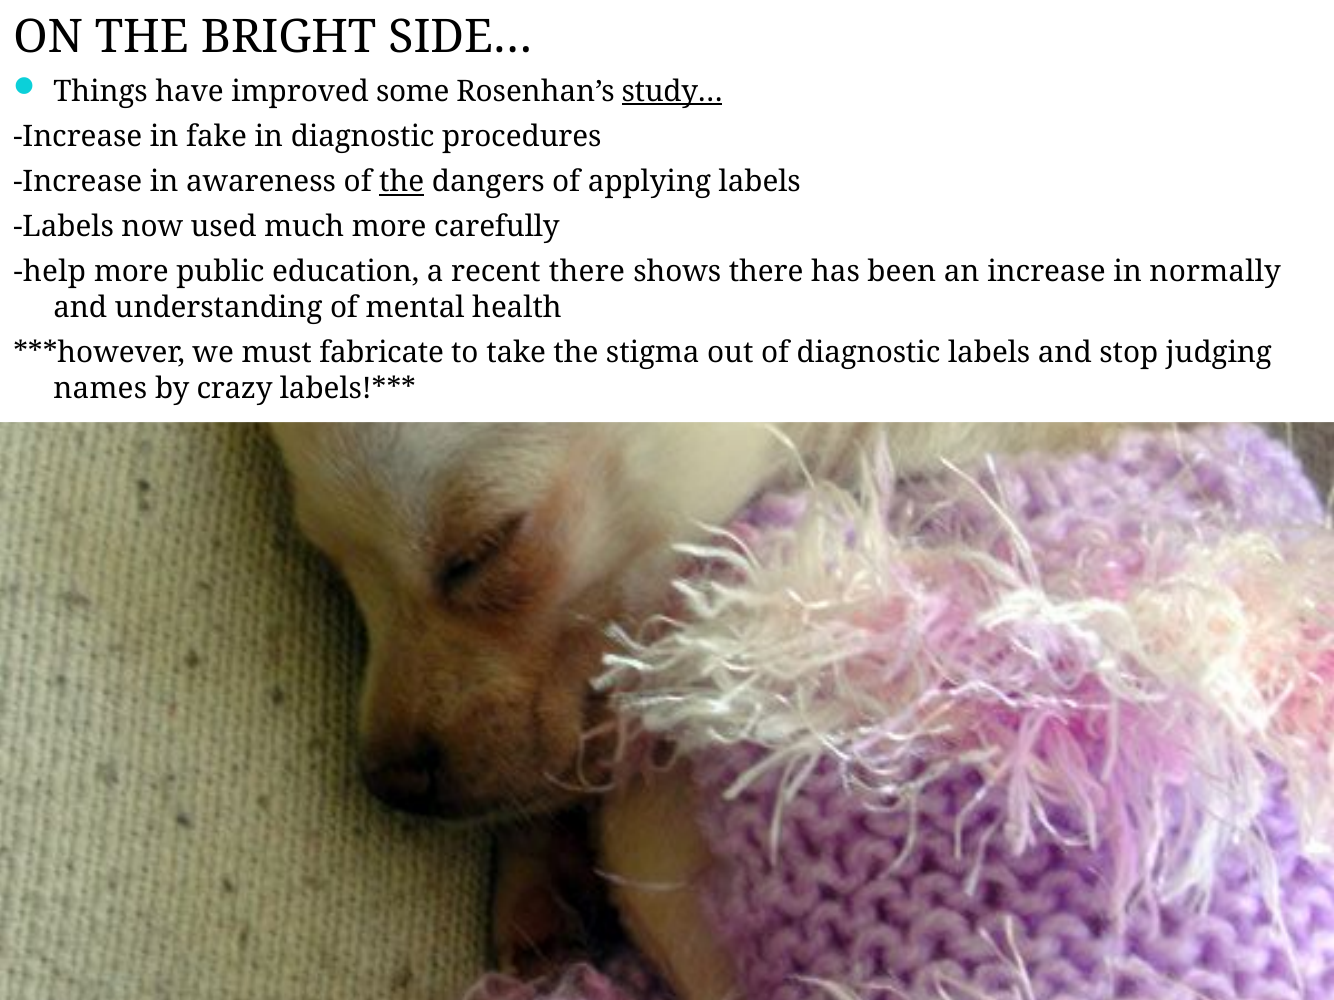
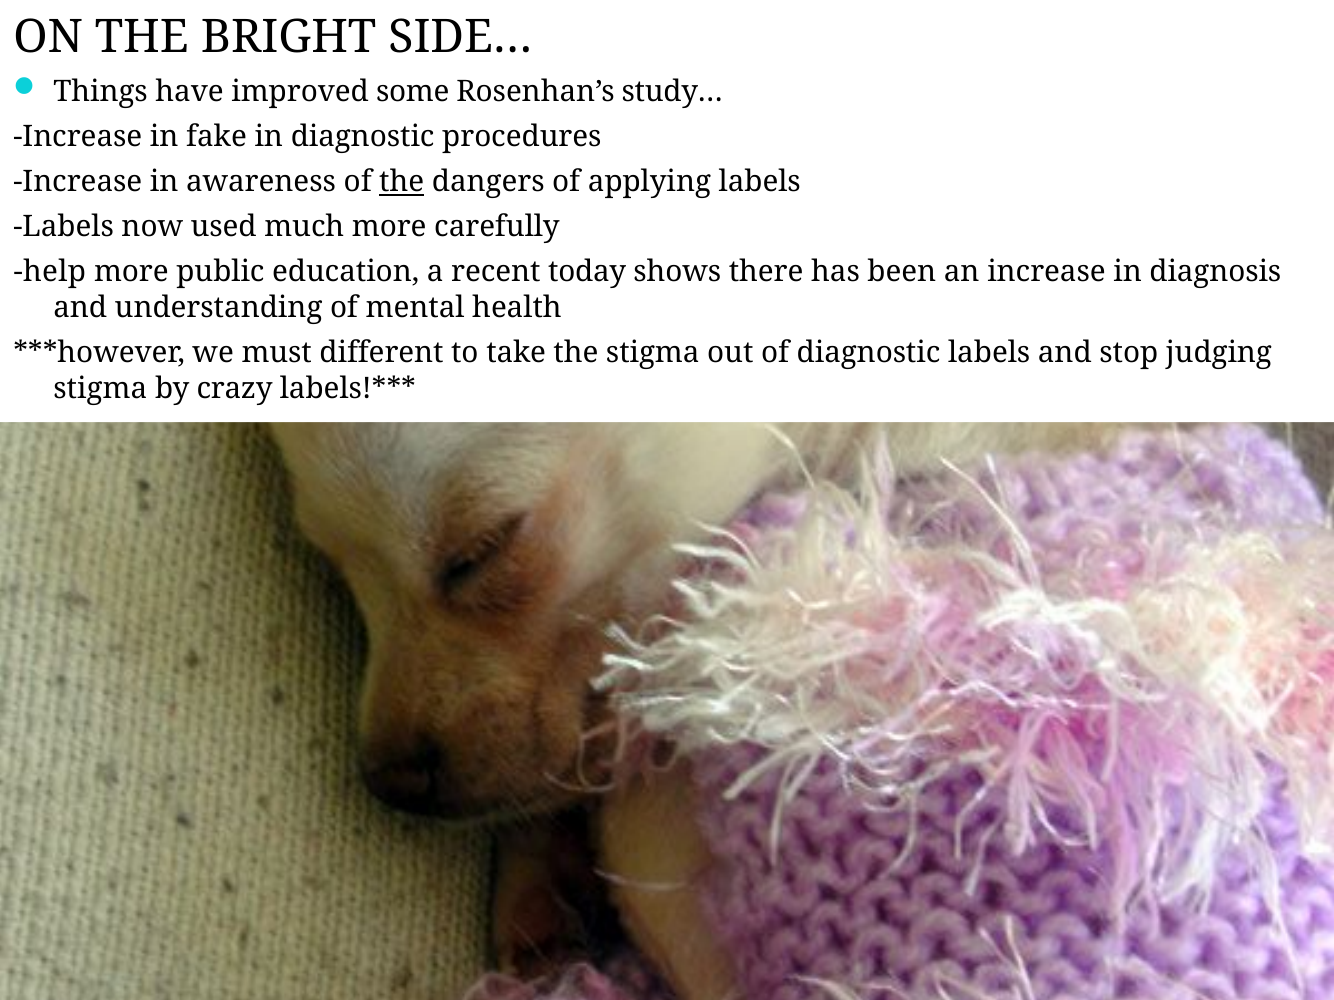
study… underline: present -> none (672, 92)
recent there: there -> today (587, 272)
normally: normally -> diagnosis (1215, 272)
fabricate: fabricate -> different (382, 353)
names: names -> stigma (100, 389)
